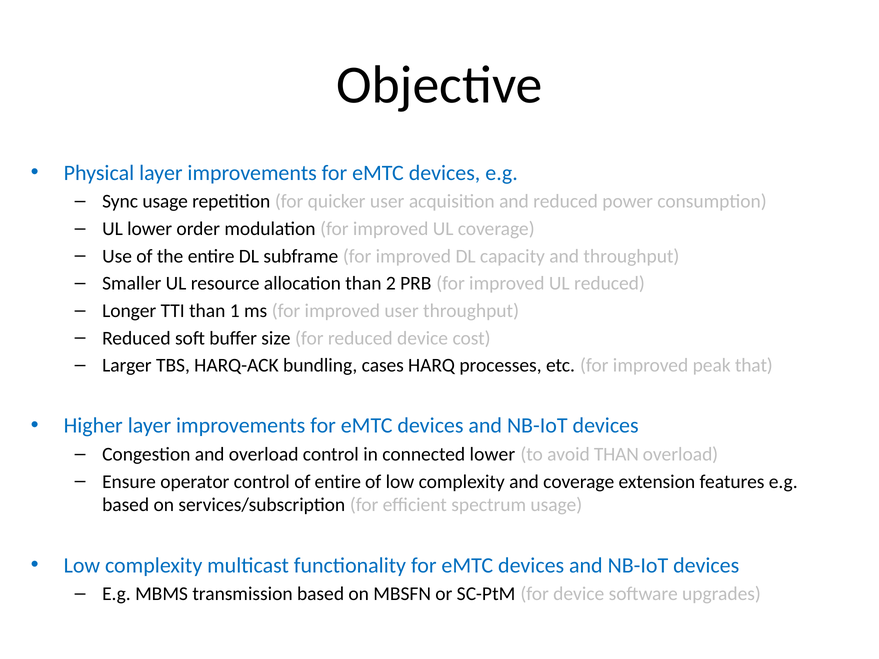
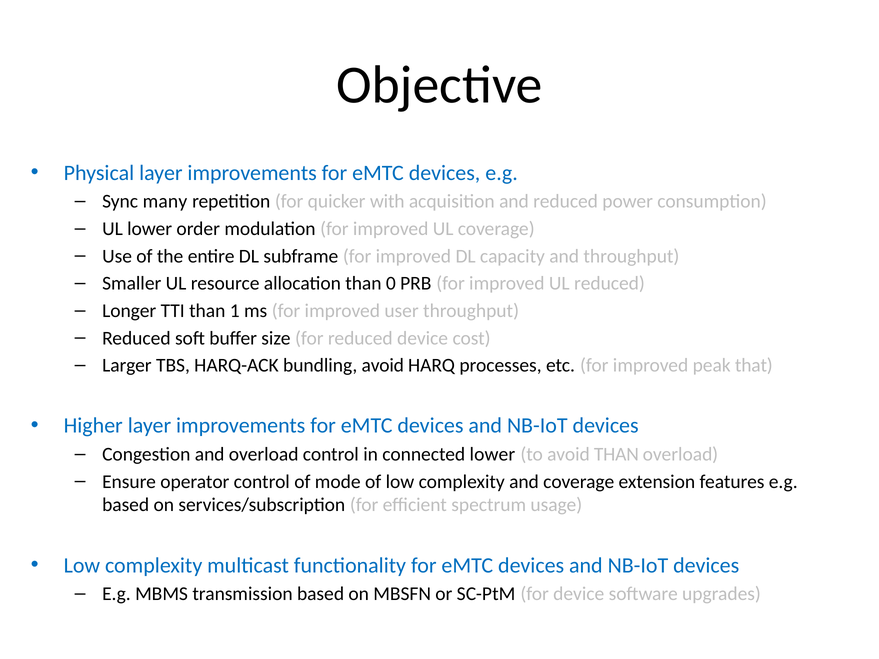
Sync usage: usage -> many (165, 202)
quicker user: user -> with (387, 202)
2: 2 -> 0 (391, 284)
bundling cases: cases -> avoid (383, 366)
of entire: entire -> mode (338, 482)
